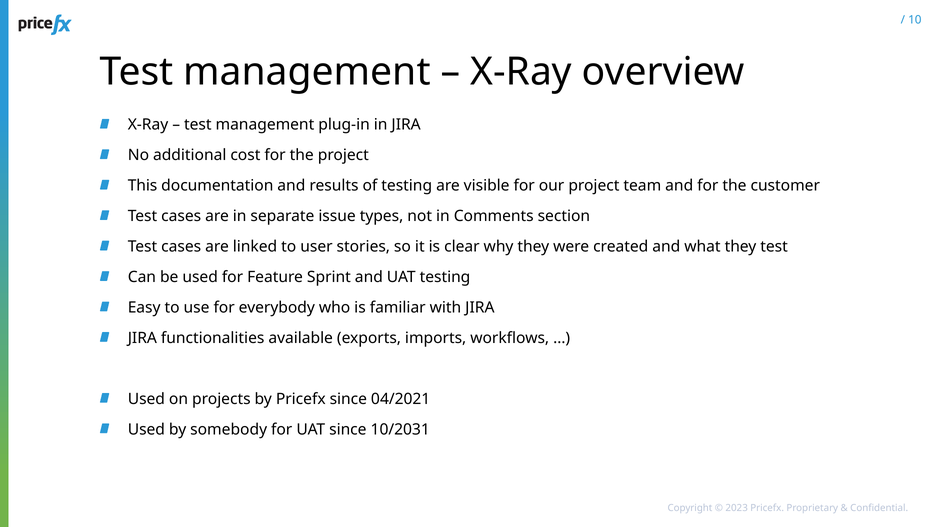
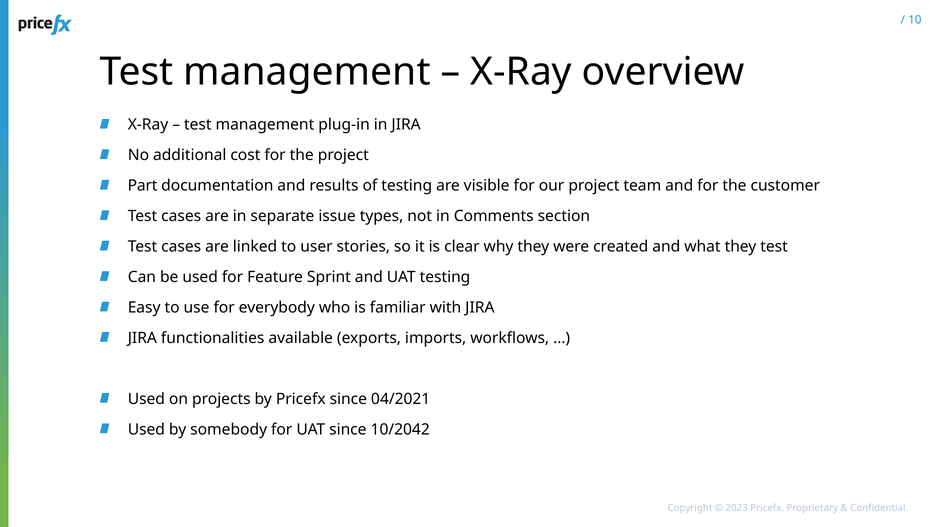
This: This -> Part (143, 186)
10/2031: 10/2031 -> 10/2042 (400, 430)
